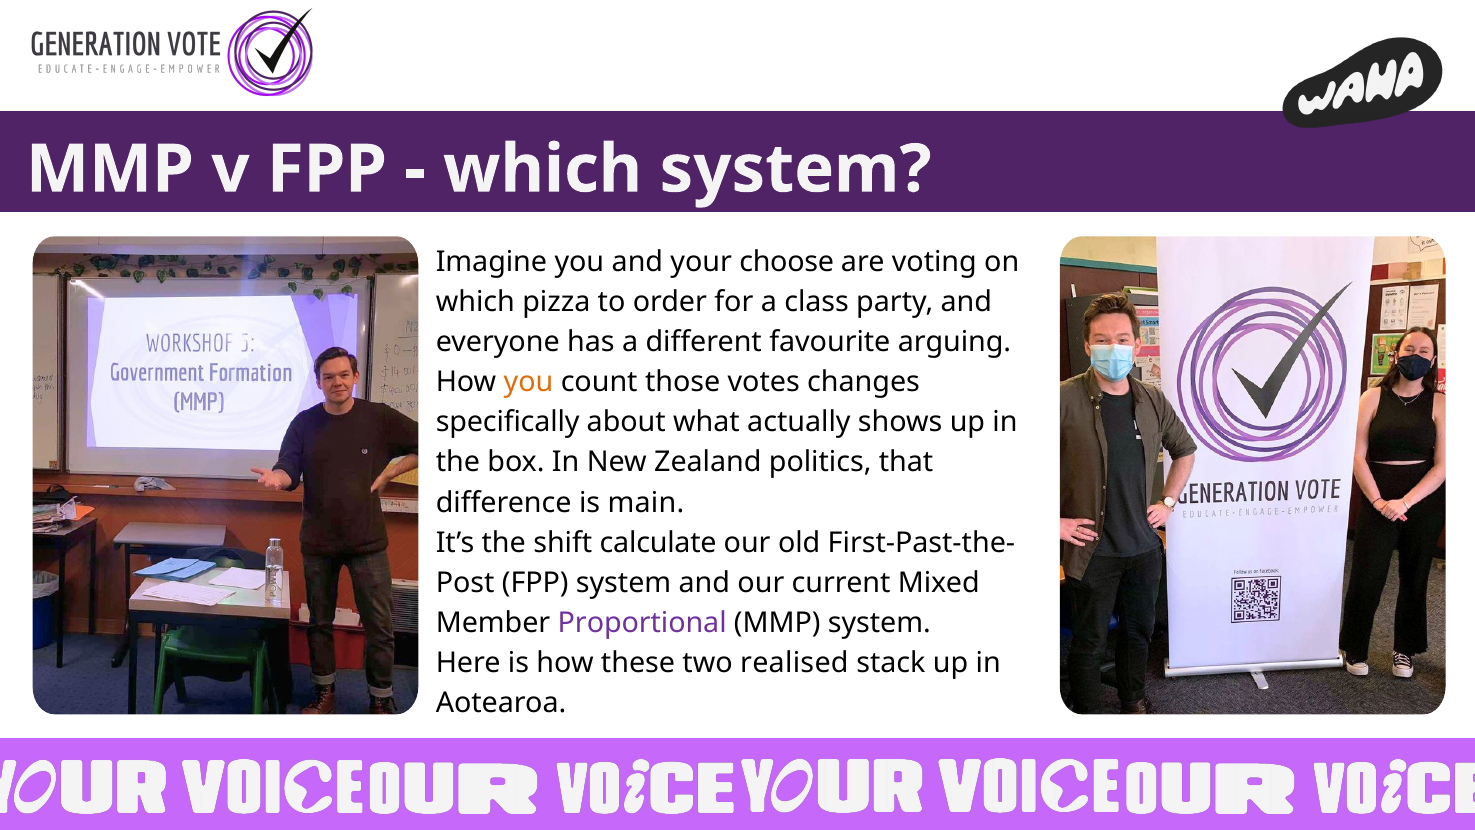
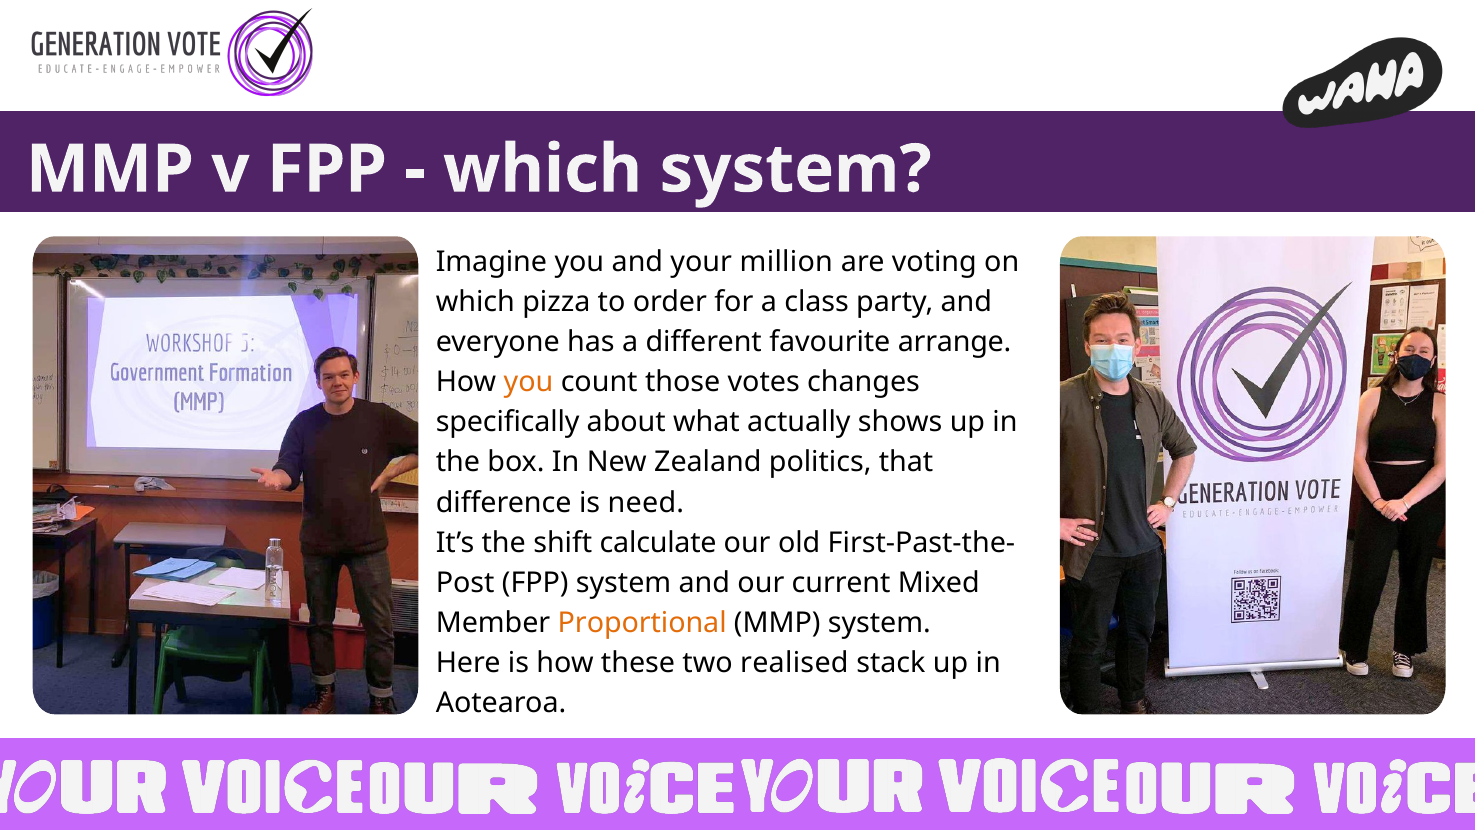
choose: choose -> million (786, 261)
arguing: arguing -> arrange (955, 342)
main: main -> need (646, 502)
Proportional colour: purple -> orange (642, 623)
